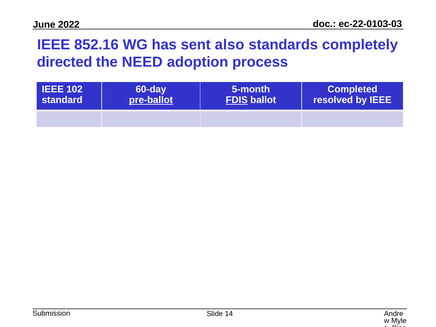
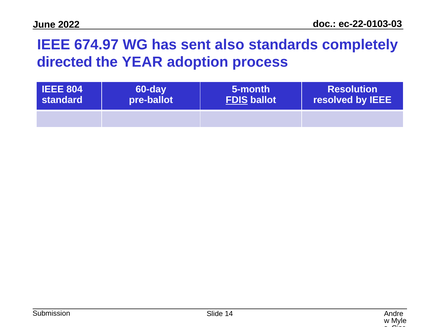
852.16: 852.16 -> 674.97 (96, 45)
NEED: NEED -> YEAR (142, 62)
102: 102 -> 804 (75, 89)
Completed: Completed -> Resolution (352, 89)
pre-ballot underline: present -> none (151, 100)
